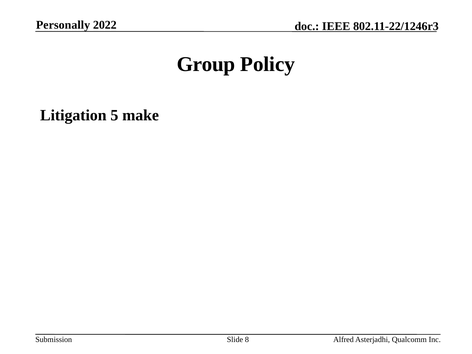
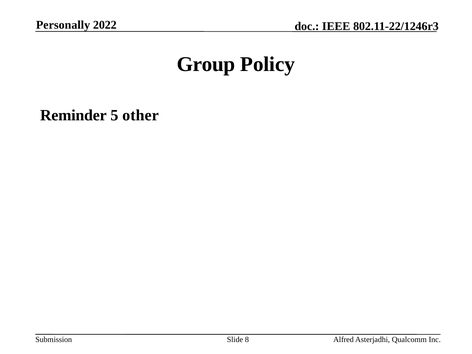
Litigation: Litigation -> Reminder (73, 115)
make: make -> other (141, 115)
